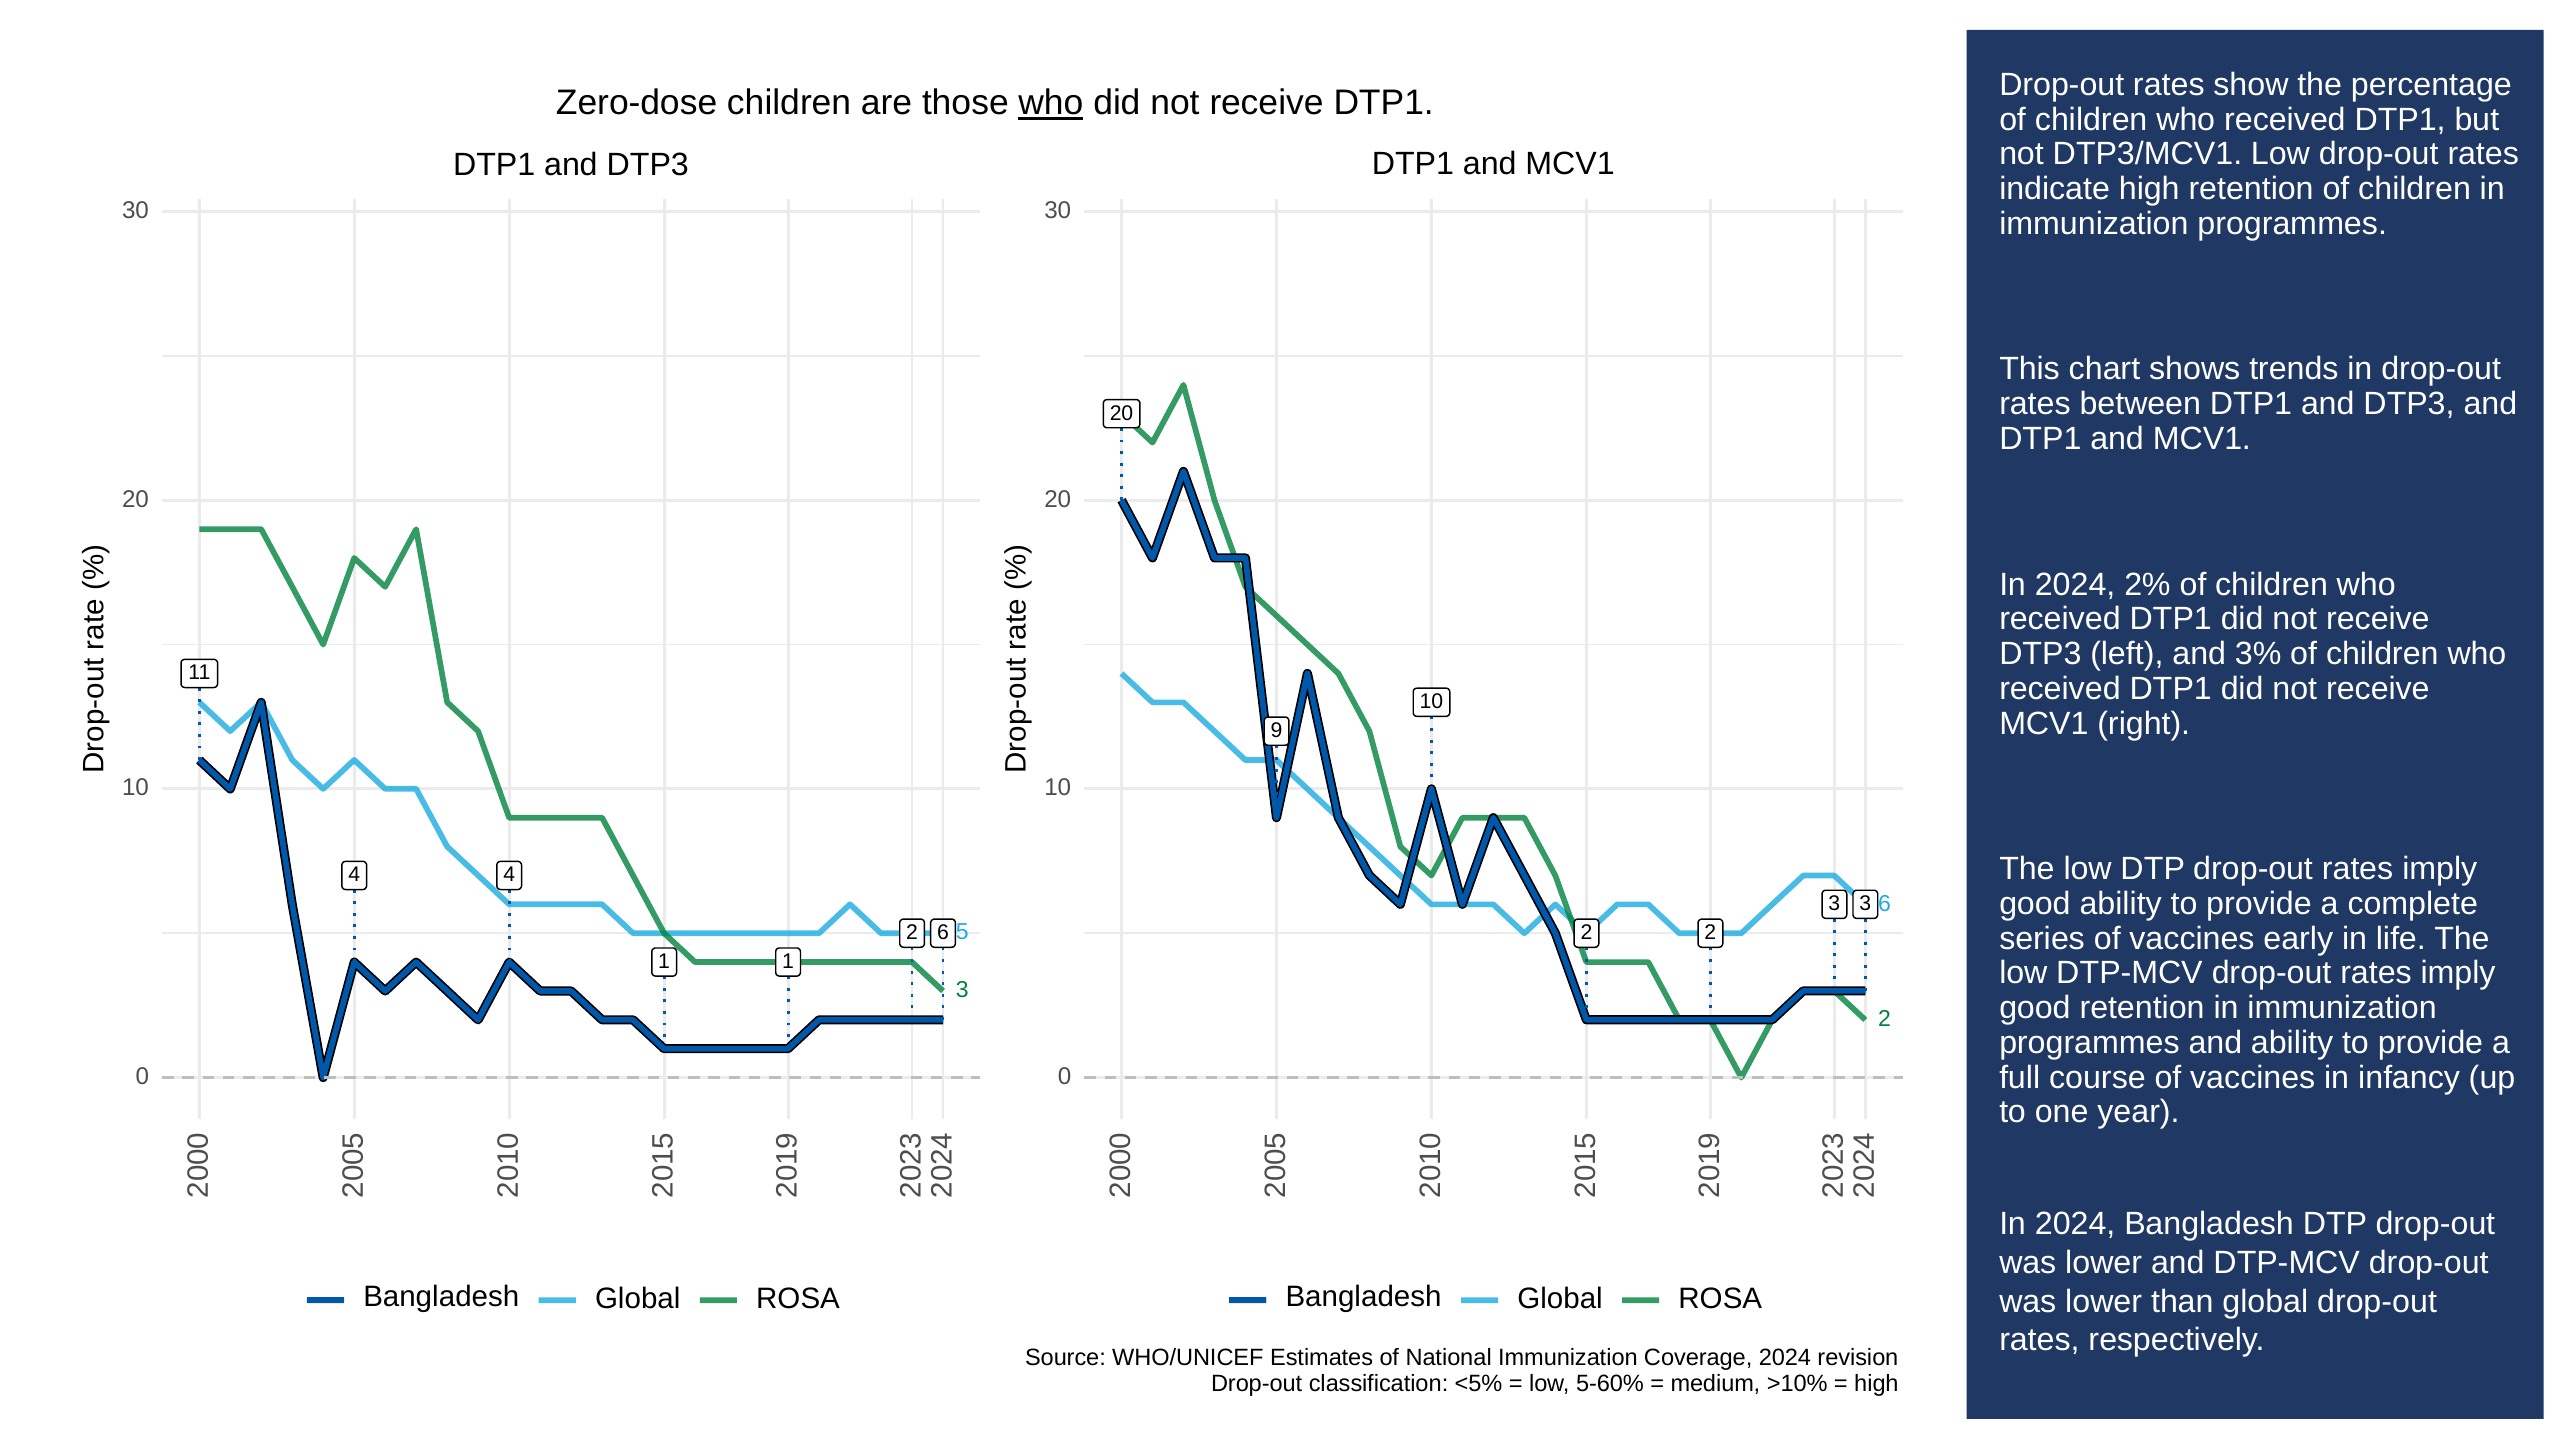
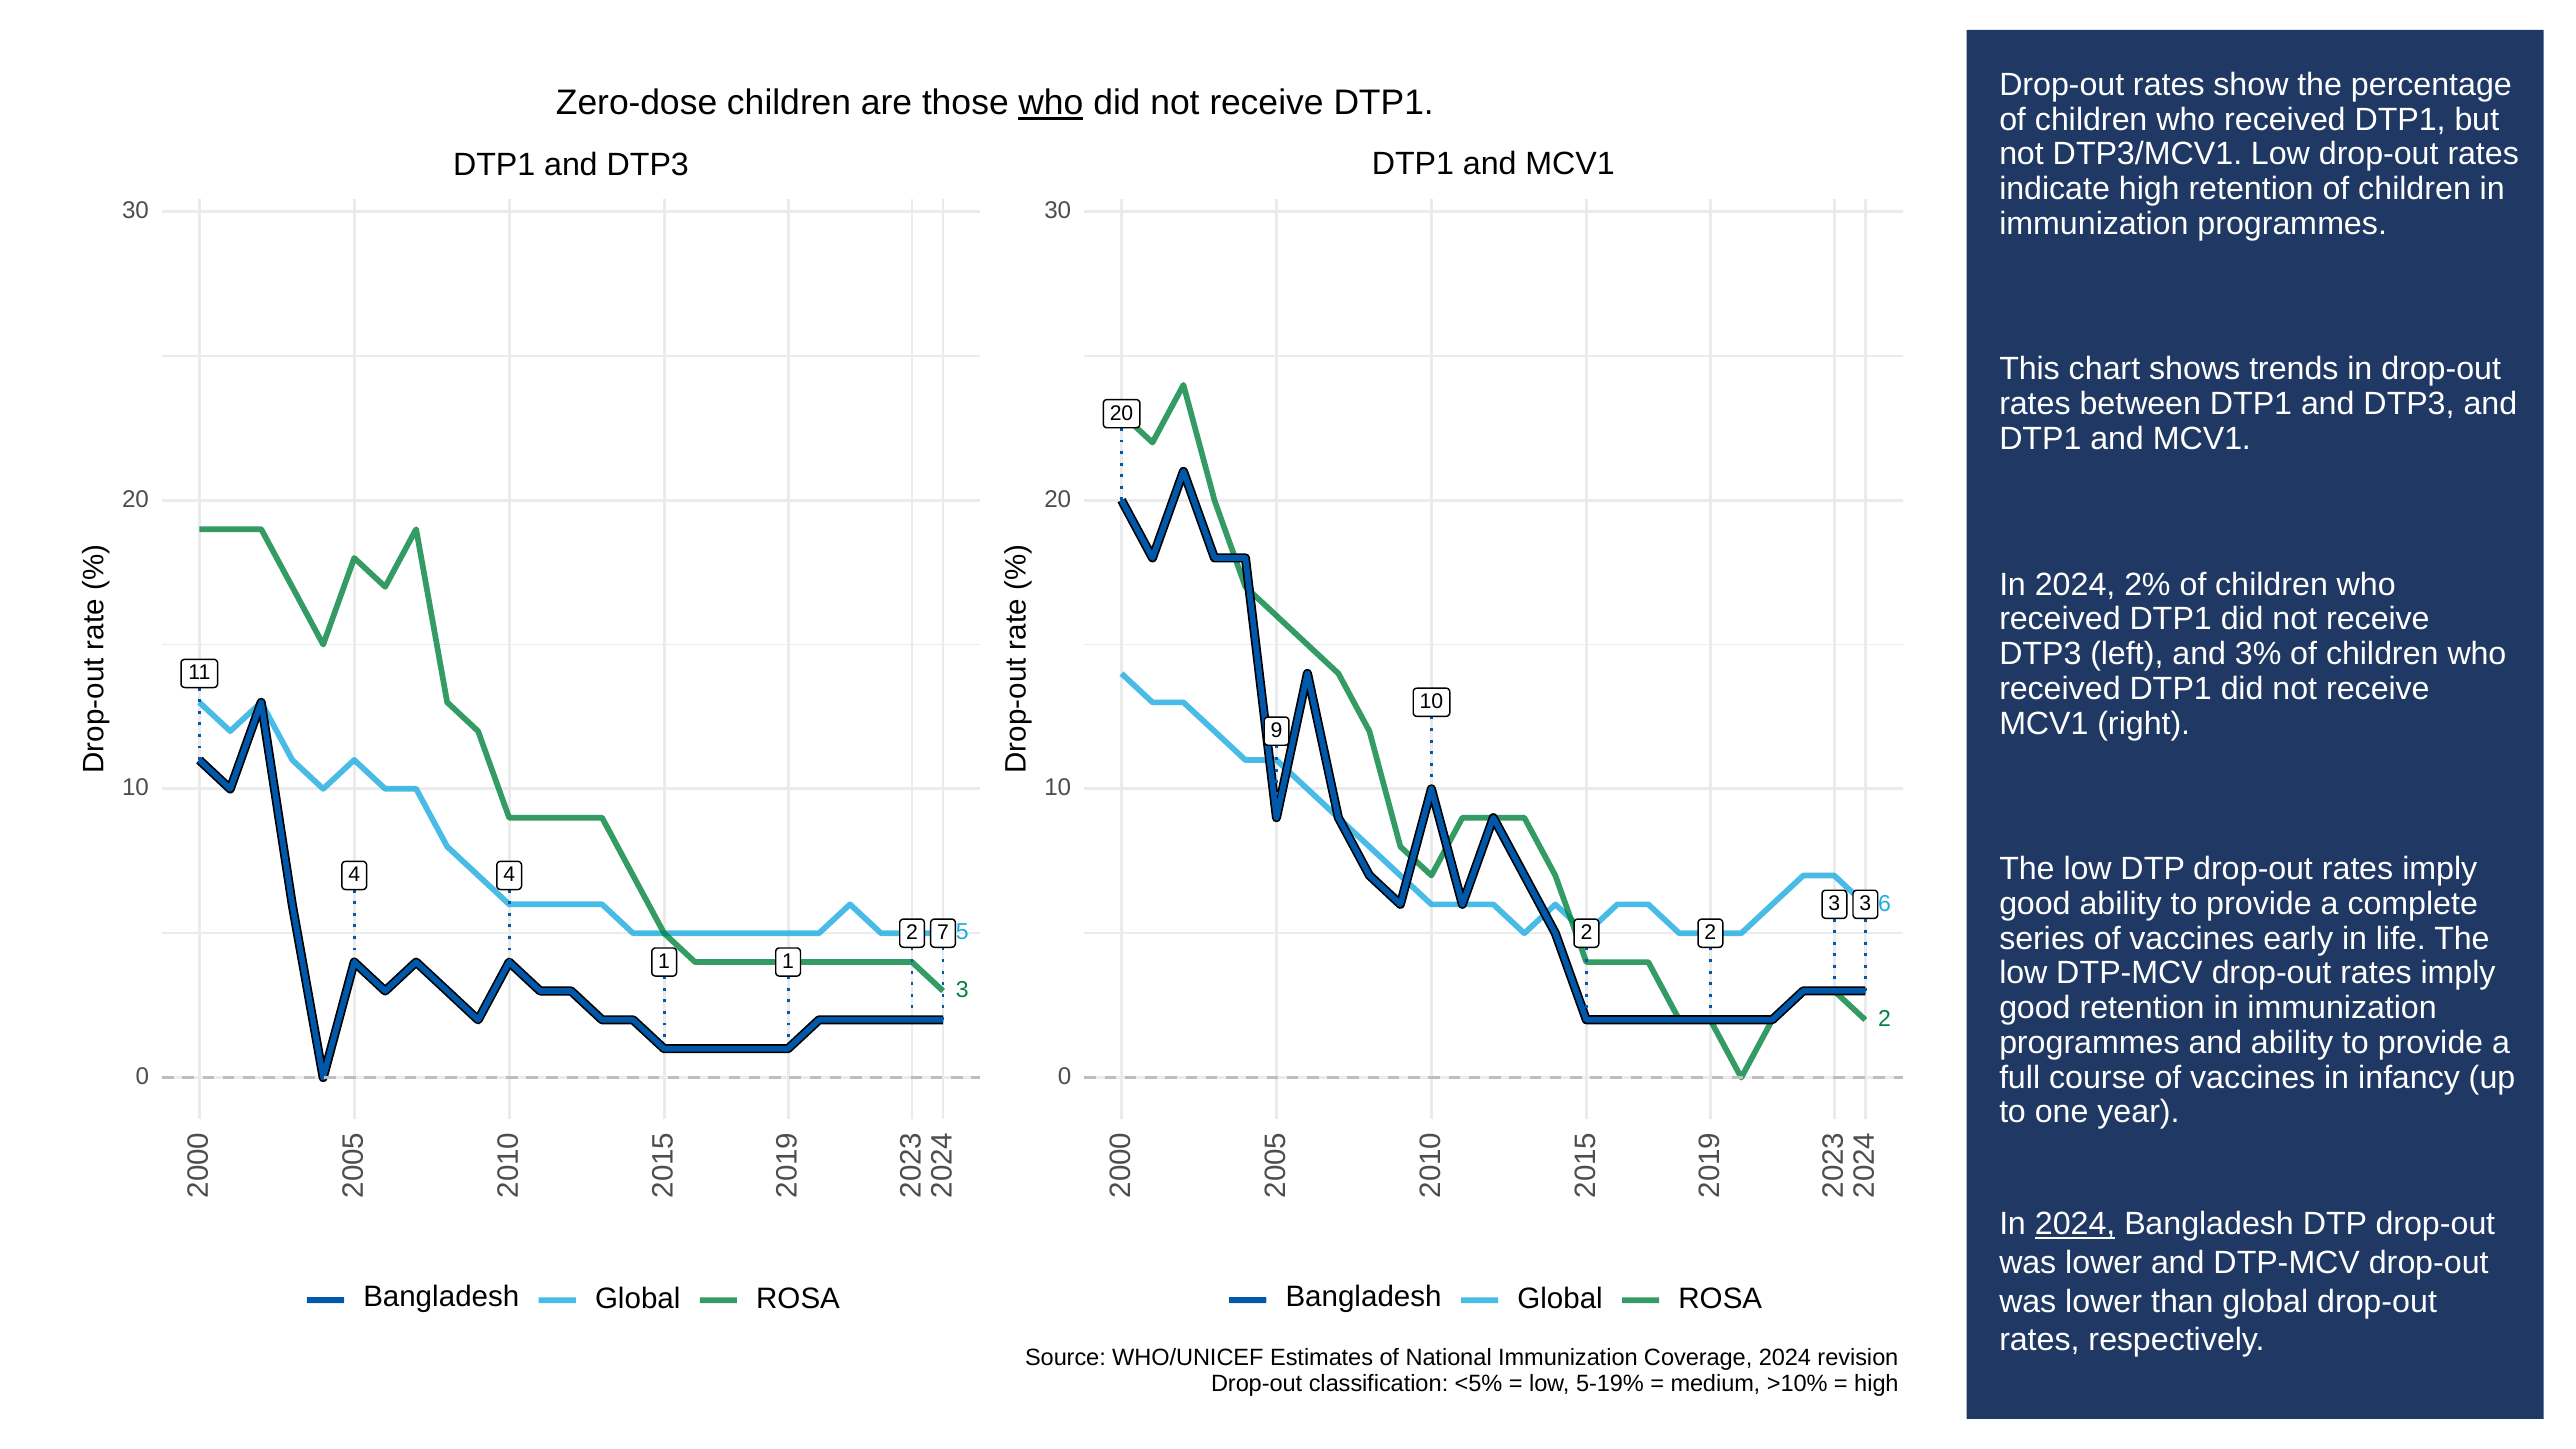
2 6: 6 -> 7 (943, 933)
2024 underline: none -> present (2075, 1224)
5-60%: 5-60% -> 5-19% (1610, 1383)
